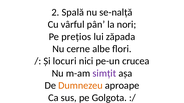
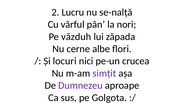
Spală: Spală -> Lucru (73, 12)
prețios: prețios -> văzduh (76, 37)
Dumnezeu colour: orange -> purple (80, 86)
